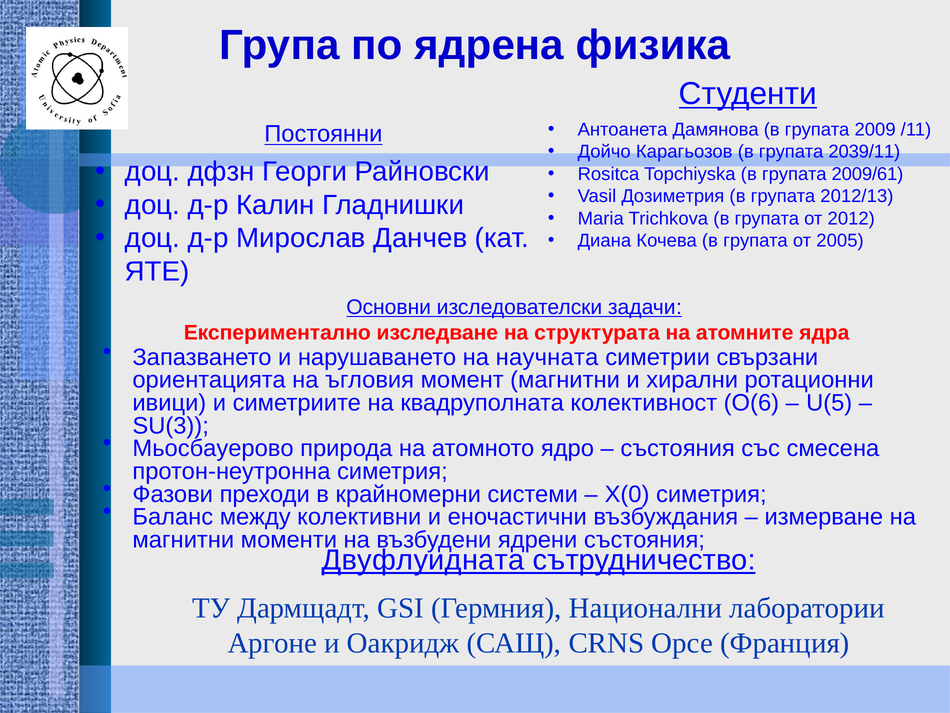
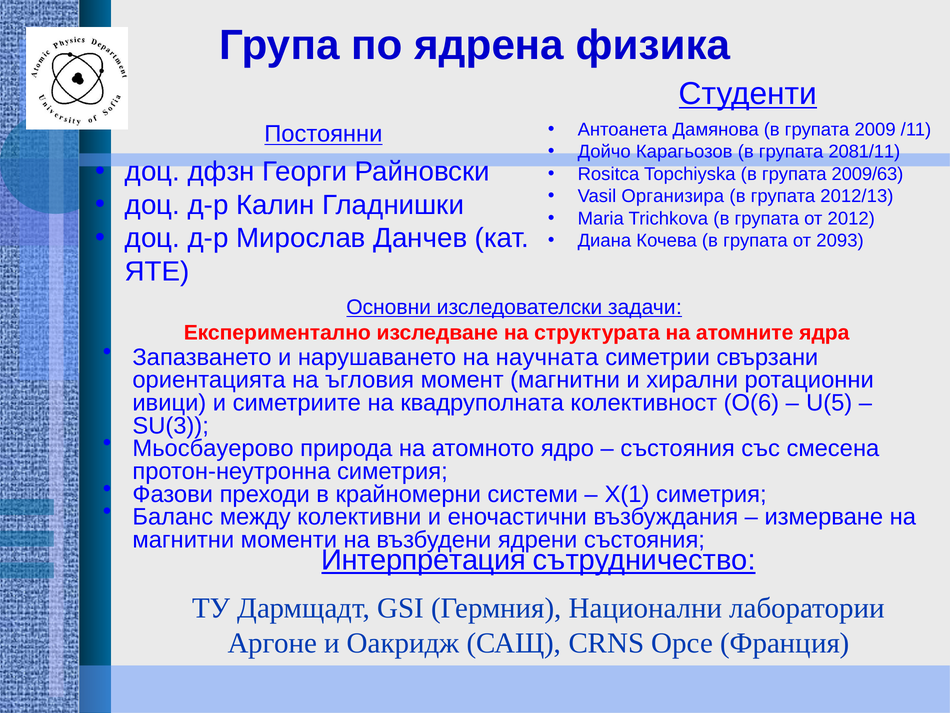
2039/11: 2039/11 -> 2081/11 (864, 152)
2009/61: 2009/61 -> 2009/63 (867, 174)
Дозиметрия: Дозиметрия -> Организира (673, 196)
2005: 2005 -> 2093 (840, 240)
X(0: X(0 -> X(1 (627, 494)
Двуфлуидната: Двуфлуидната -> Интерпретация (423, 560)
